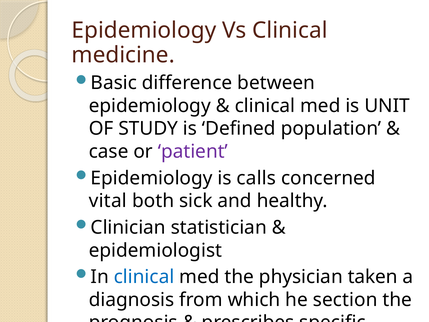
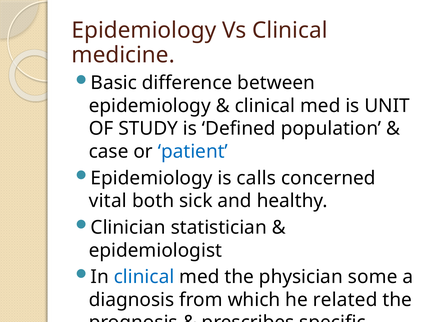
patient colour: purple -> blue (193, 151)
taken: taken -> some (373, 277)
section: section -> related (345, 300)
